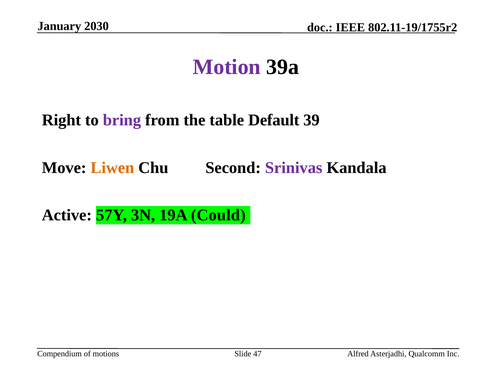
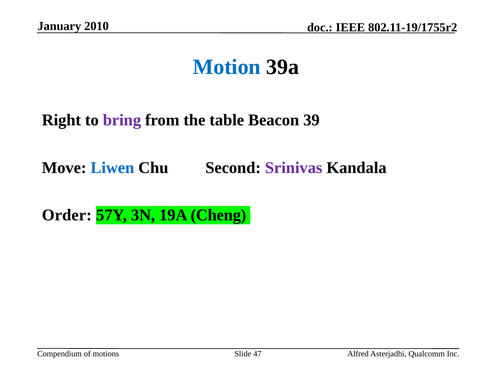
2030: 2030 -> 2010 (96, 26)
Motion colour: purple -> blue (227, 67)
Default: Default -> Beacon (274, 120)
Liwen colour: orange -> blue (112, 168)
Active: Active -> Order (67, 215)
Could: Could -> Cheng (218, 215)
